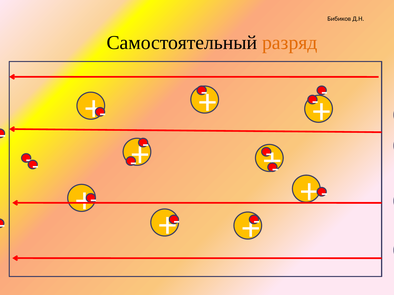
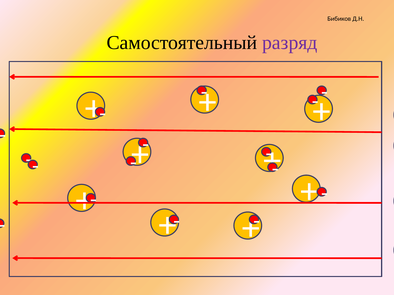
разряд colour: orange -> purple (290, 43)
